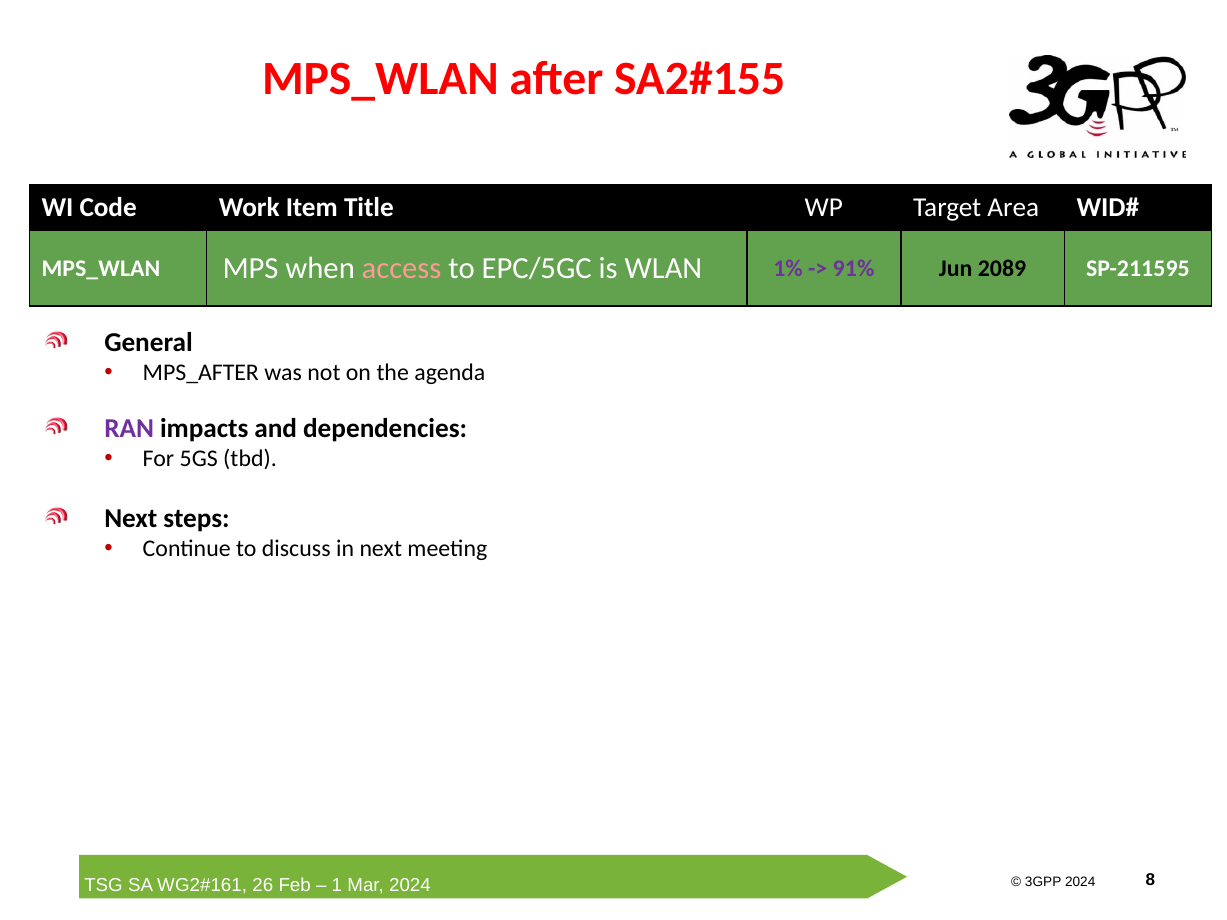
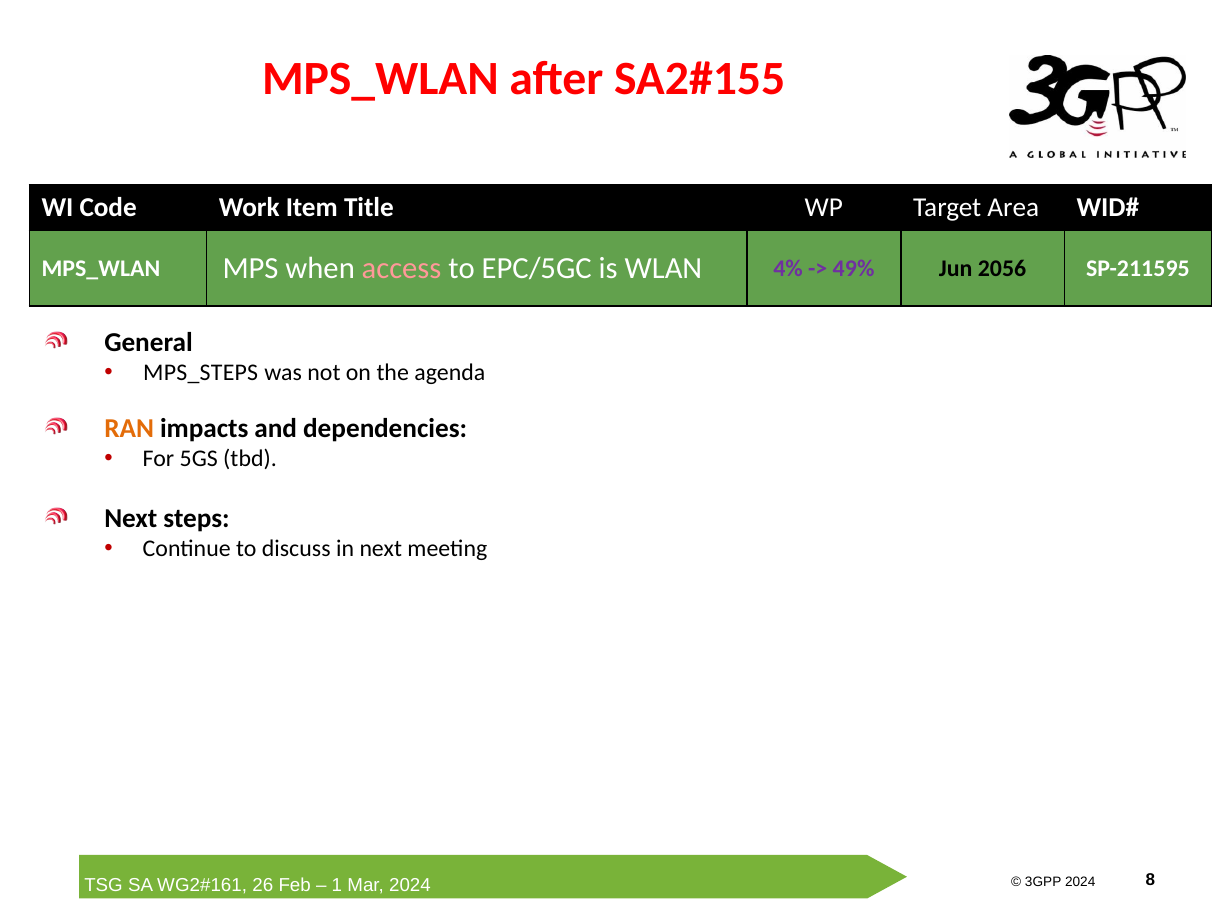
1%: 1% -> 4% (788, 269)
91%: 91% -> 49% (854, 269)
2089: 2089 -> 2056 (1002, 269)
MPS_AFTER: MPS_AFTER -> MPS_STEPS (201, 373)
RAN colour: purple -> orange (129, 428)
